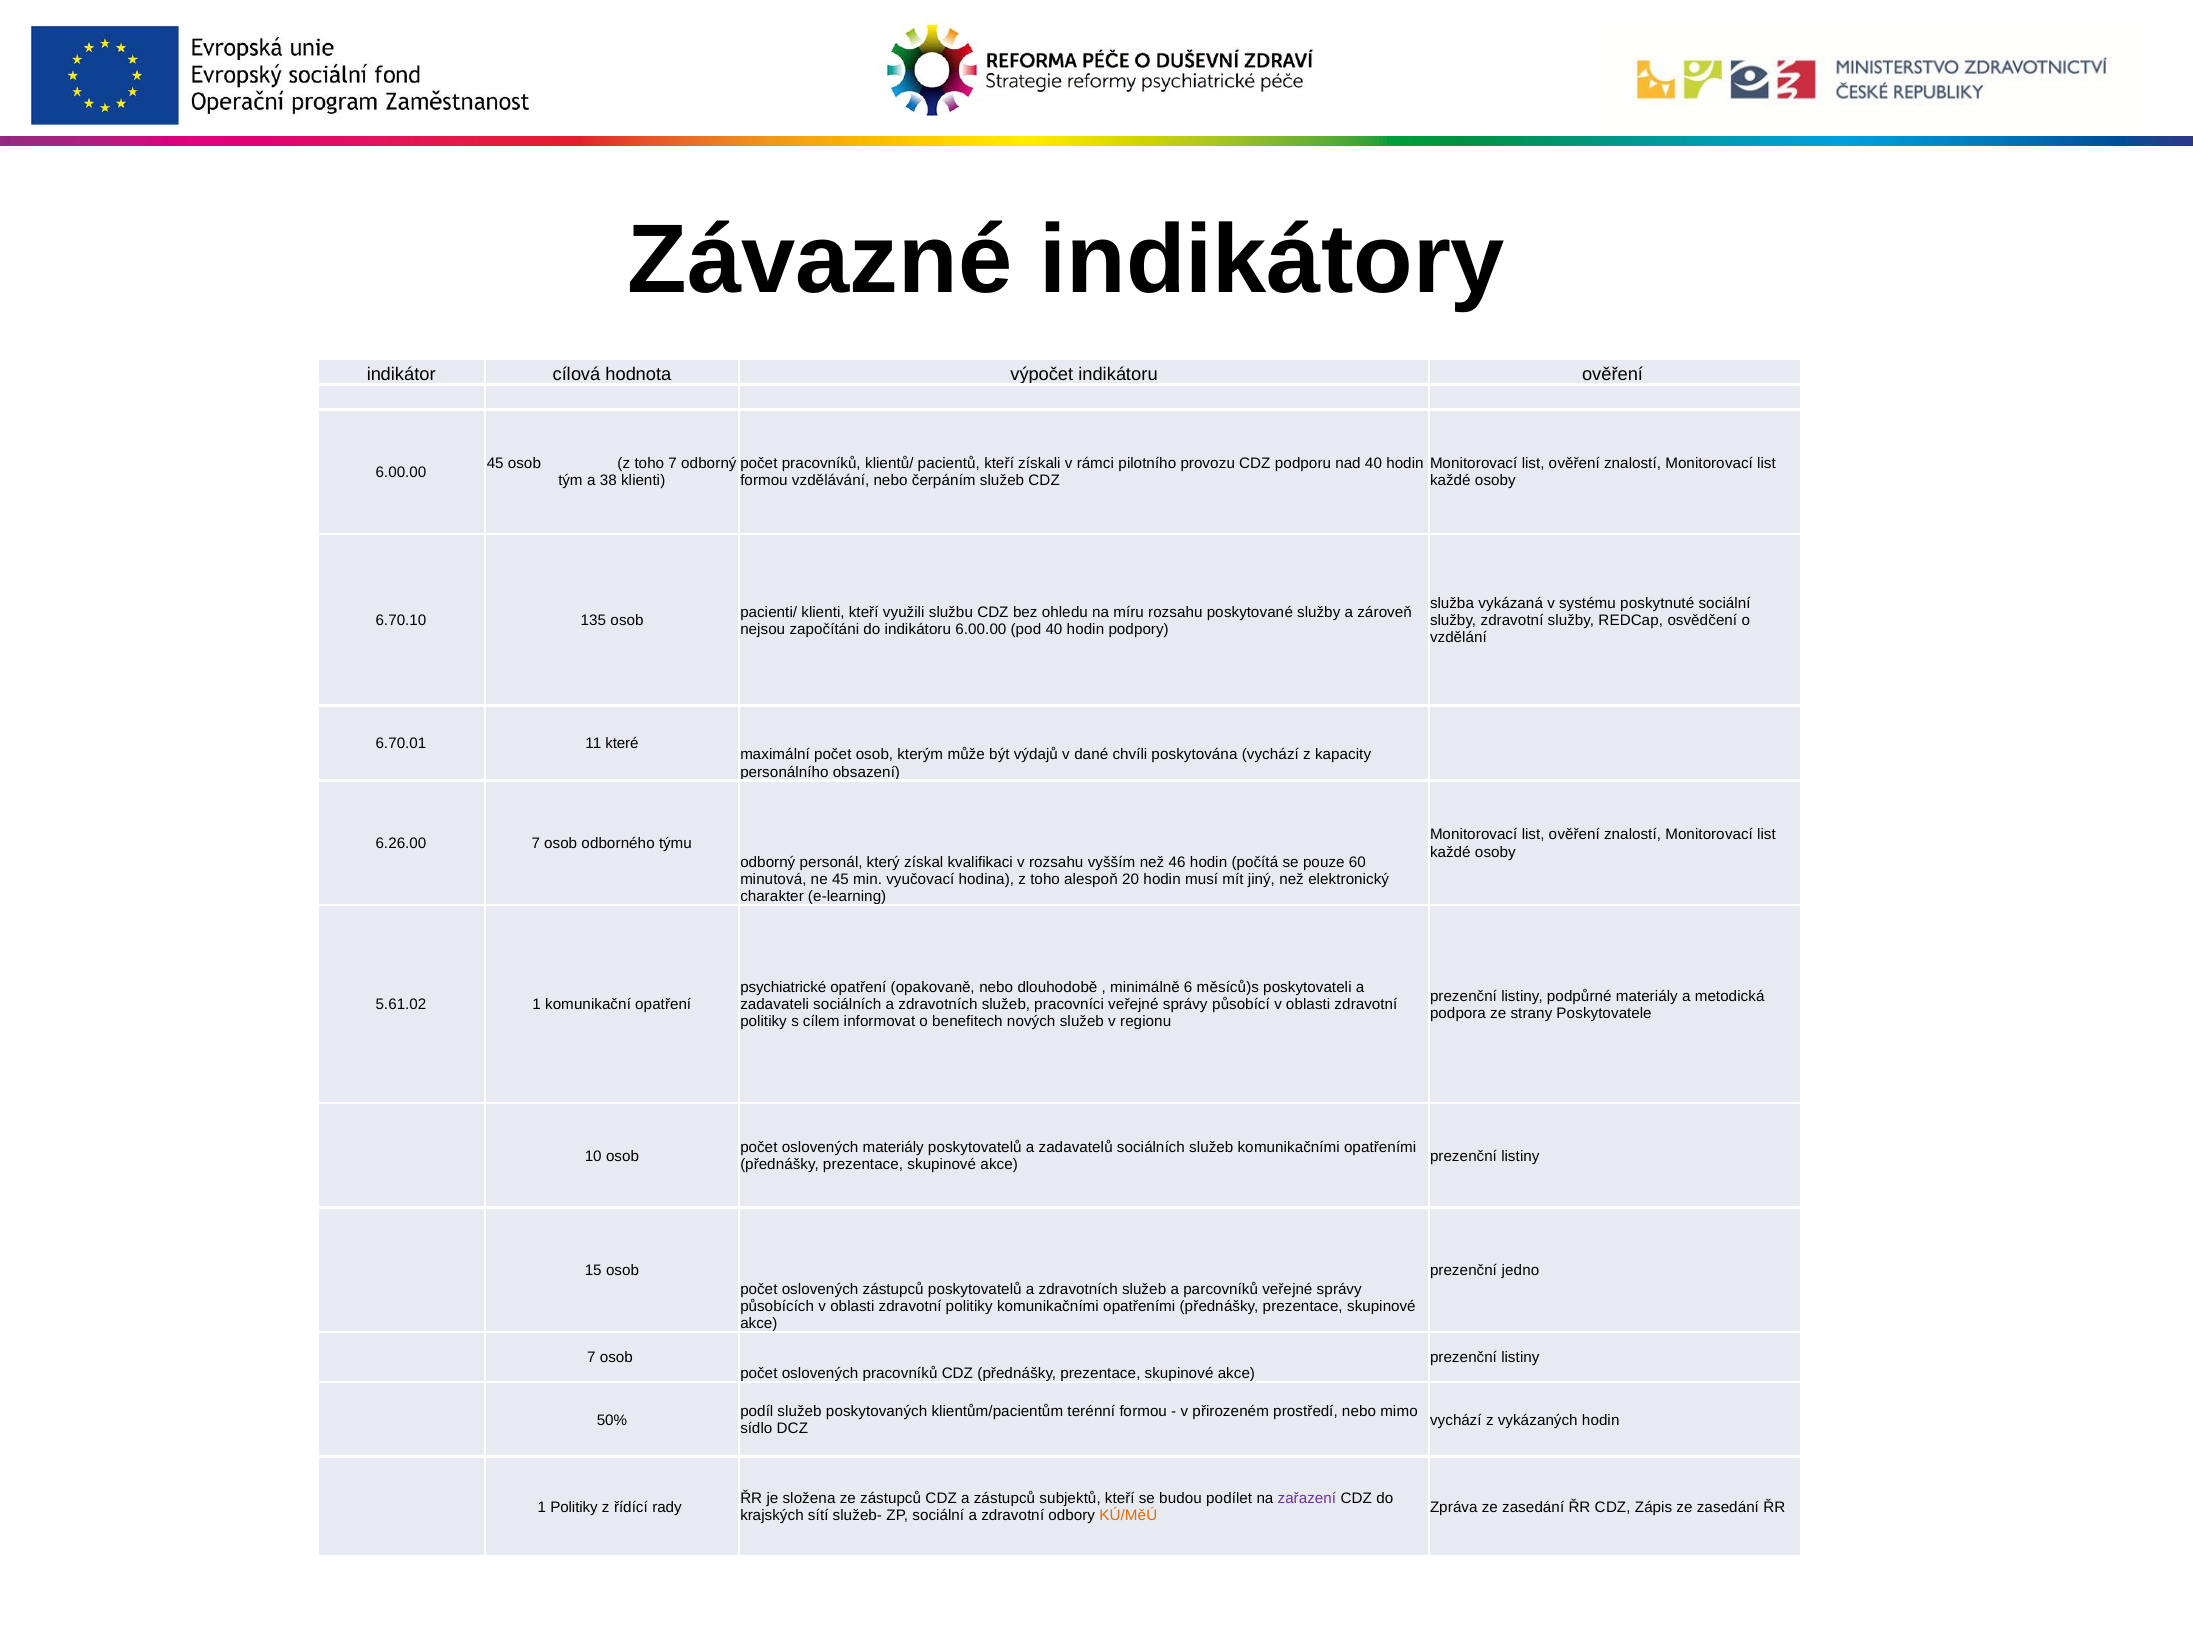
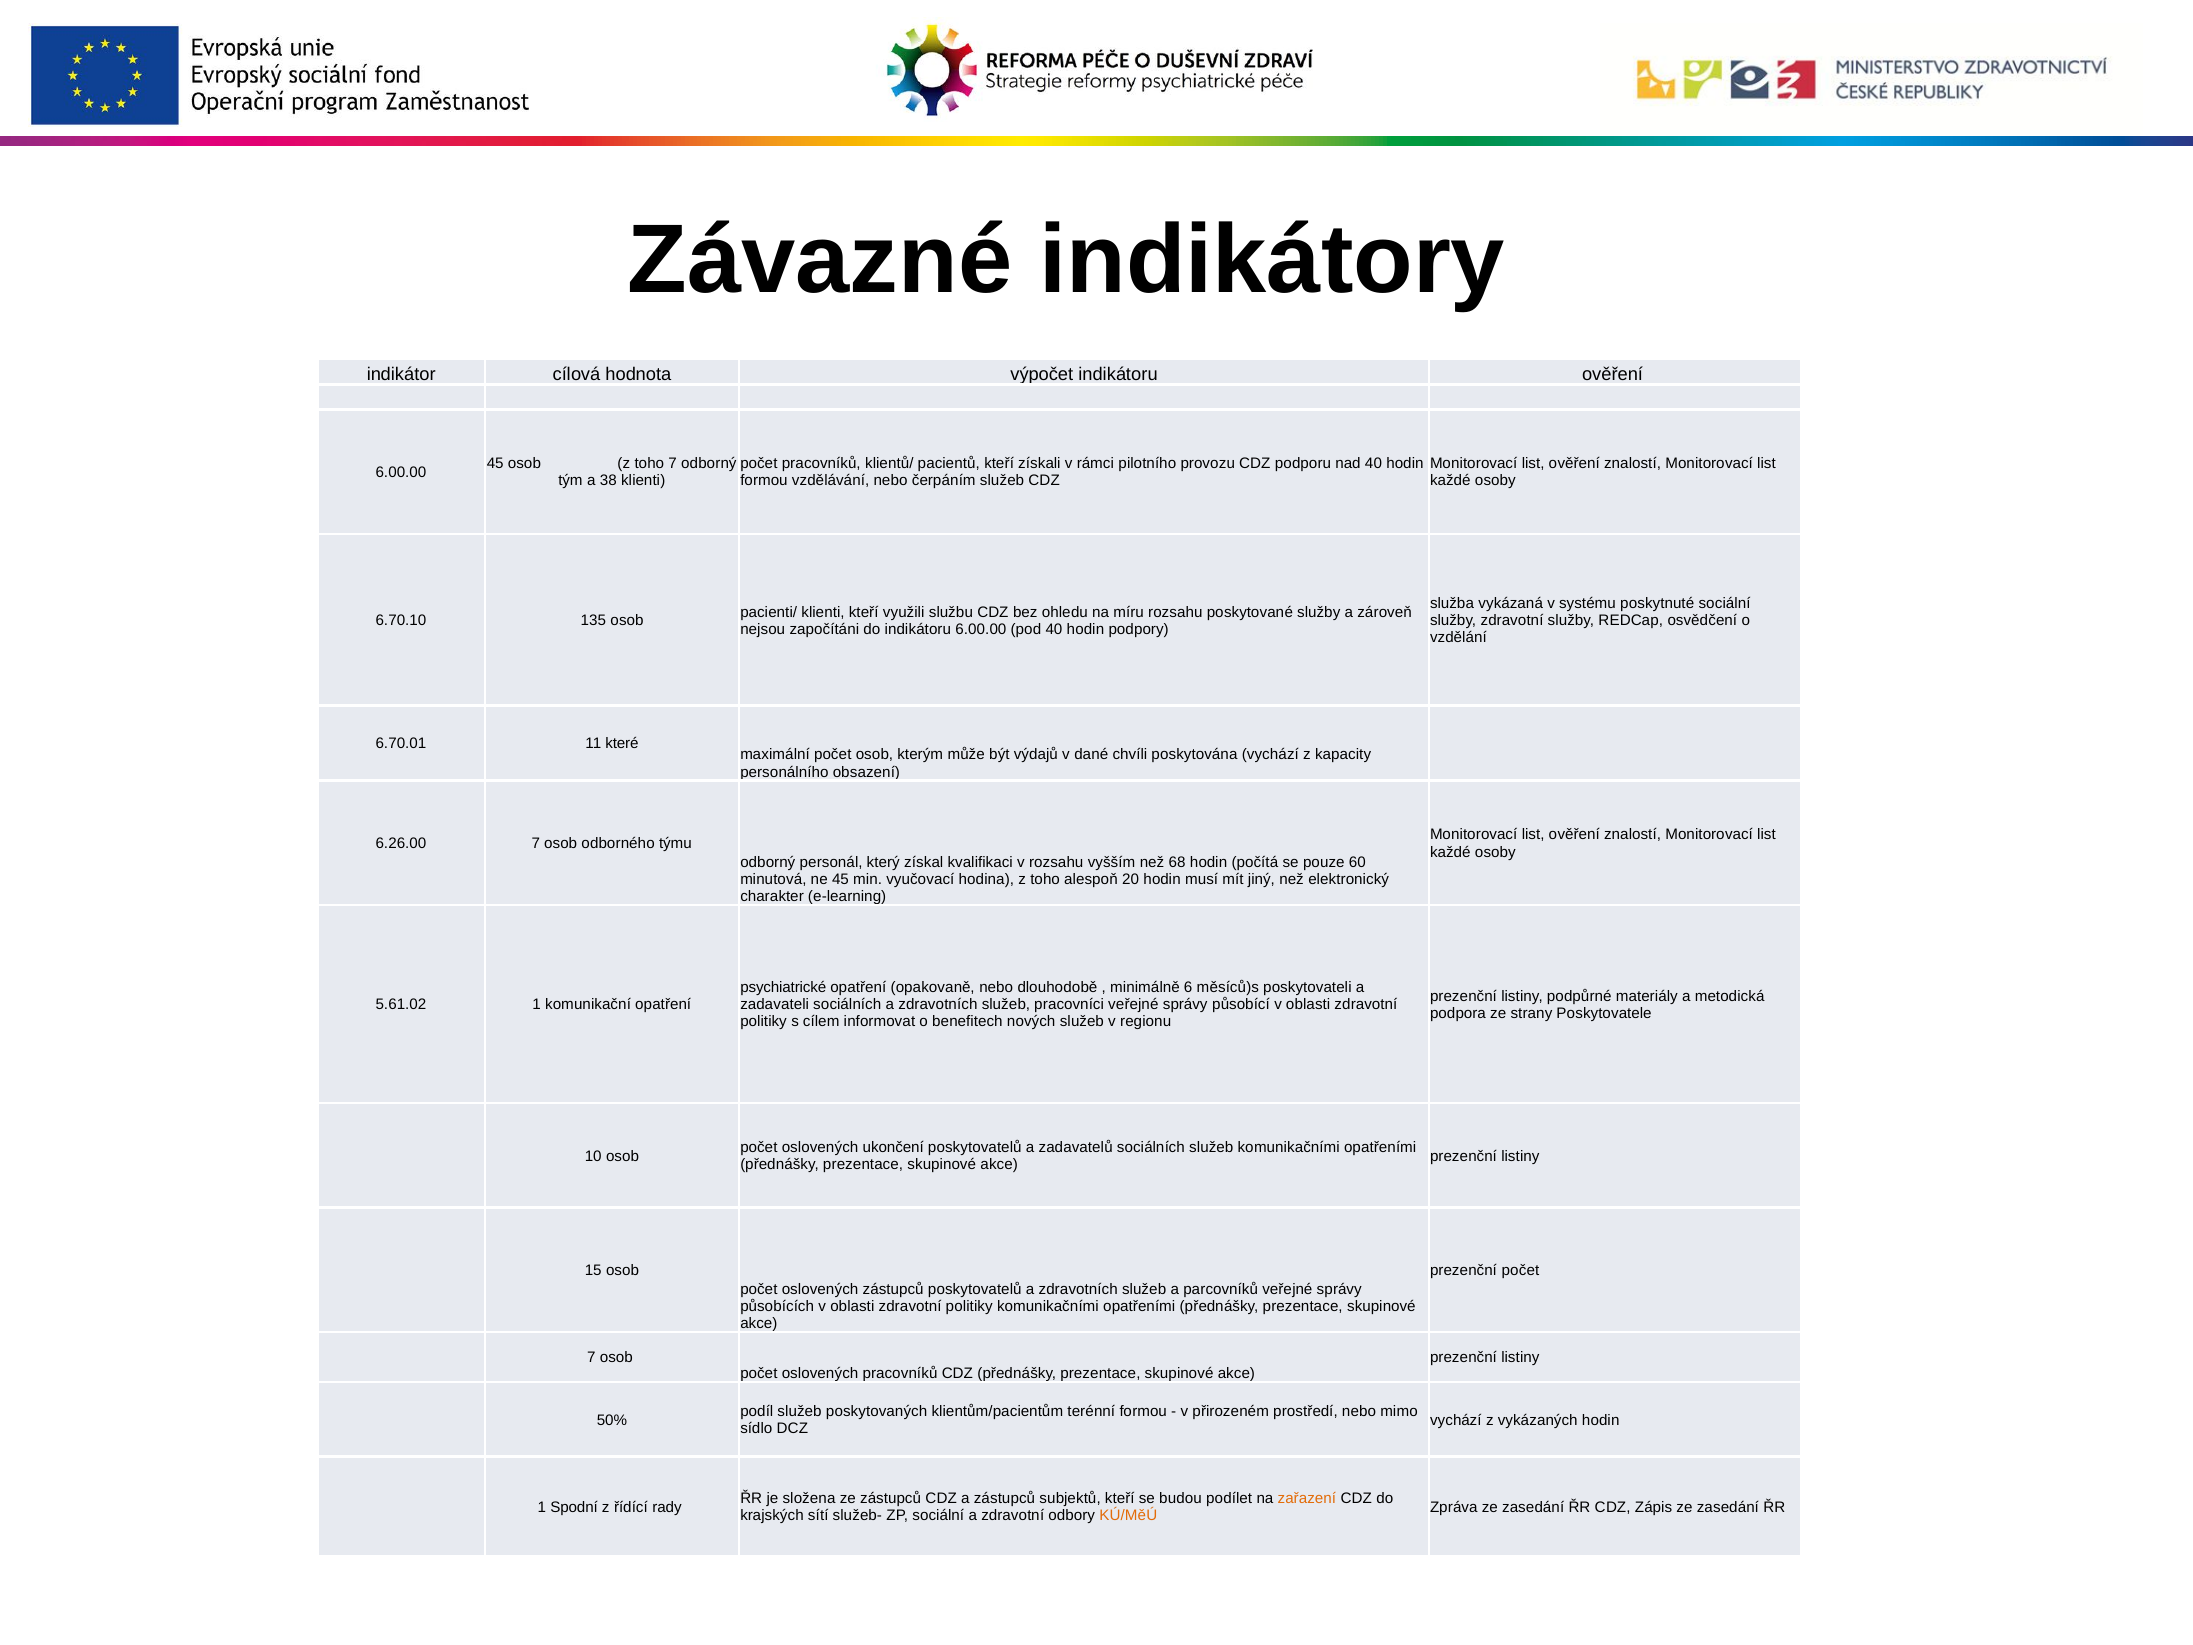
46: 46 -> 68 (1177, 862)
oslovených materiály: materiály -> ukončení (893, 1147)
prezenční jedno: jedno -> počet (1520, 1270)
zařazení colour: purple -> orange (1307, 1498)
1 Politiky: Politiky -> Spodní (574, 1507)
